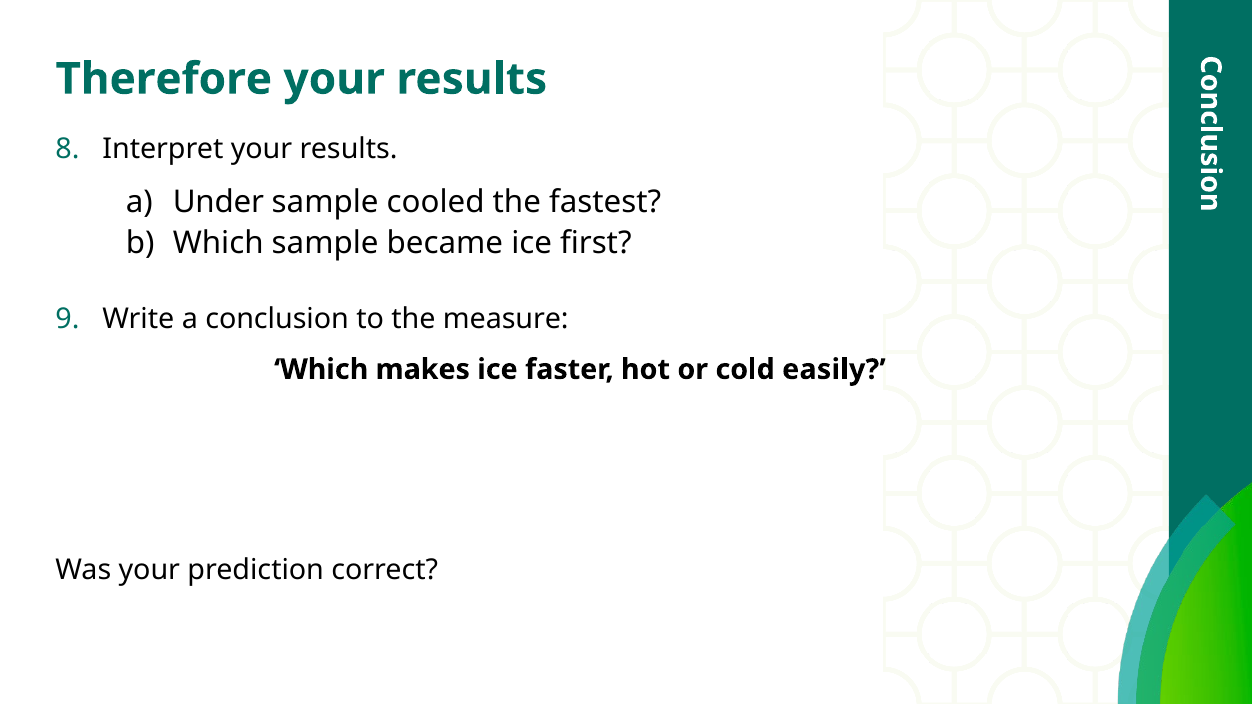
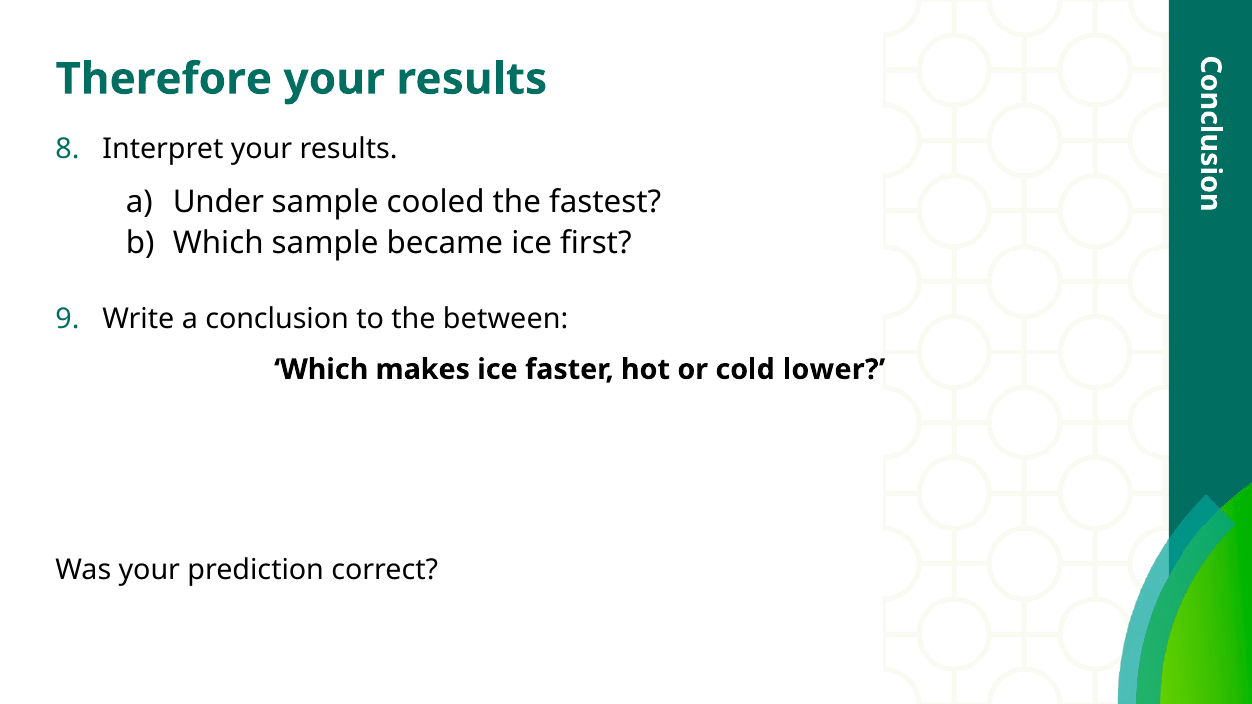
measure: measure -> between (506, 320)
easily: easily -> lower (834, 370)
